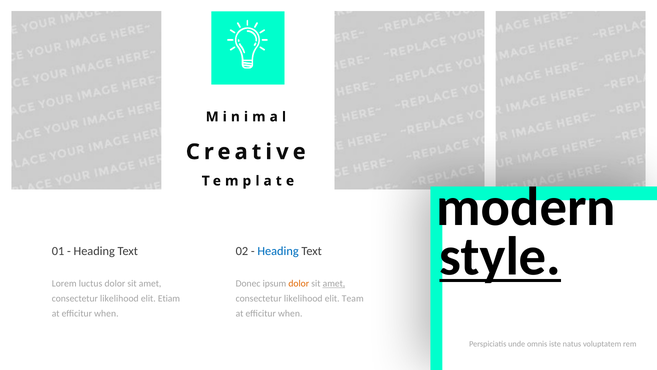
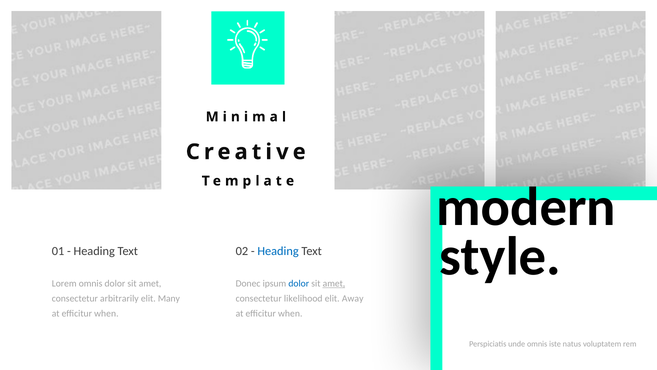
style underline: present -> none (500, 257)
Lorem luctus: luctus -> omnis (91, 283)
dolor colour: orange -> blue (299, 283)
likelihood: likelihood -> arbitrarily (119, 298)
Etiam: Etiam -> Many (169, 298)
Team: Team -> Away (353, 298)
